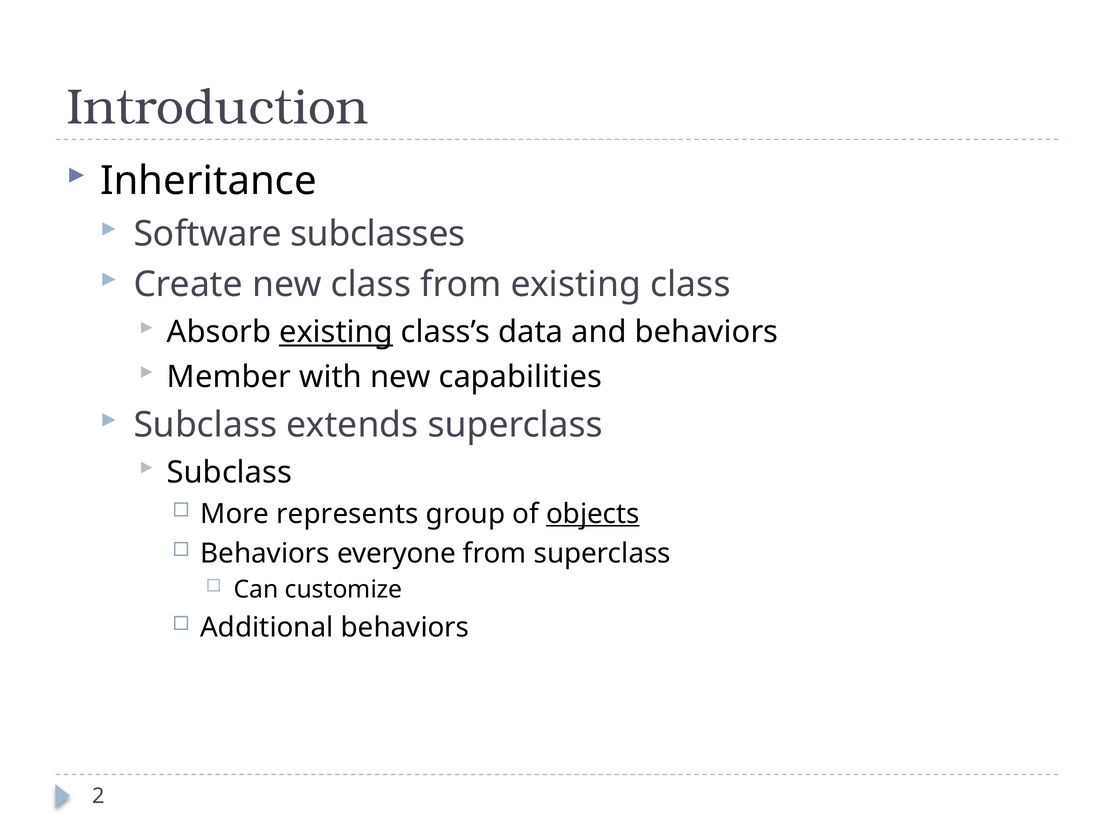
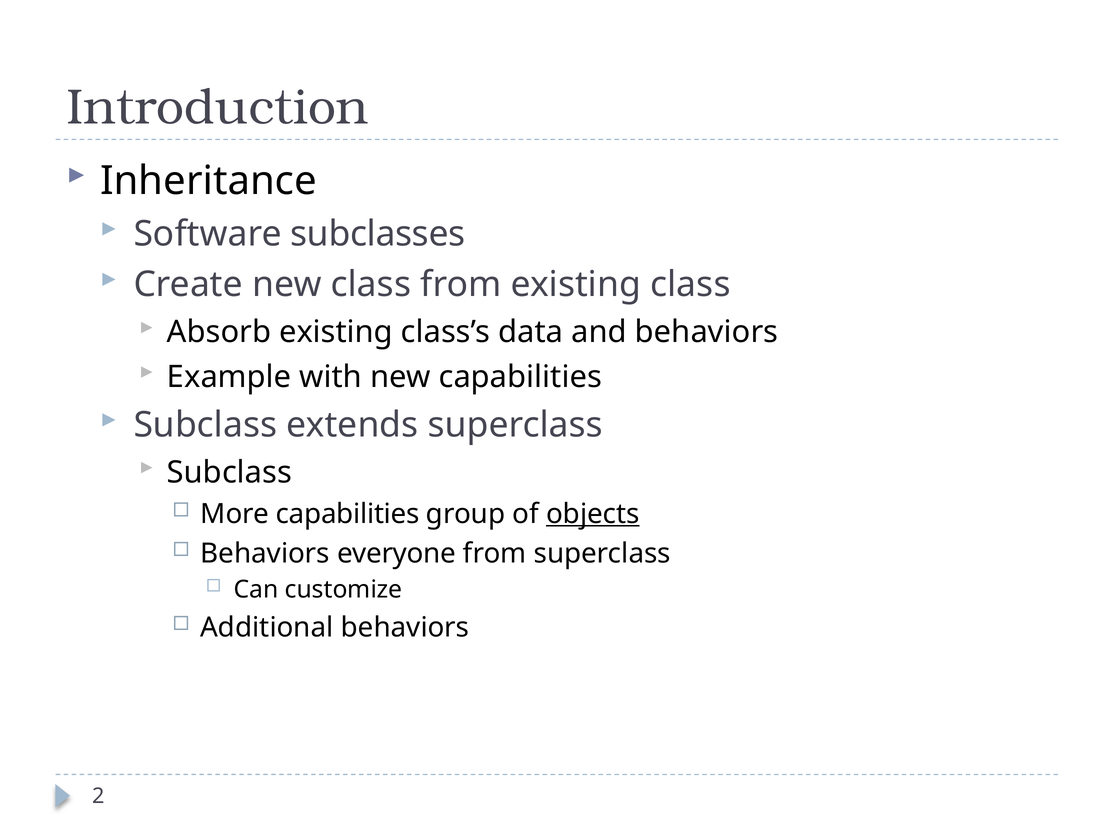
existing underline: present -> none (336, 332)
Member: Member -> Example (229, 377)
More represents: represents -> capabilities (348, 514)
